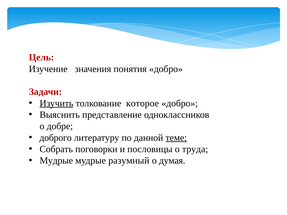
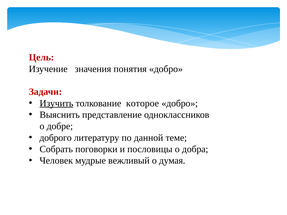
теме underline: present -> none (176, 138)
труда: труда -> добра (195, 149)
Мудрые: Мудрые -> Человек (56, 161)
разумный: разумный -> вежливый (129, 161)
